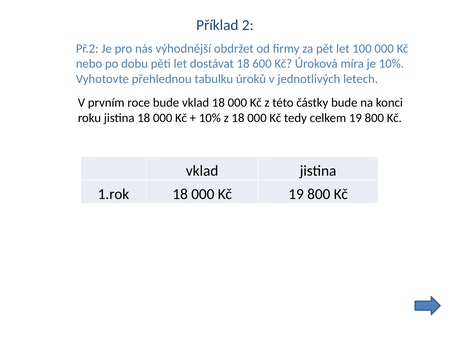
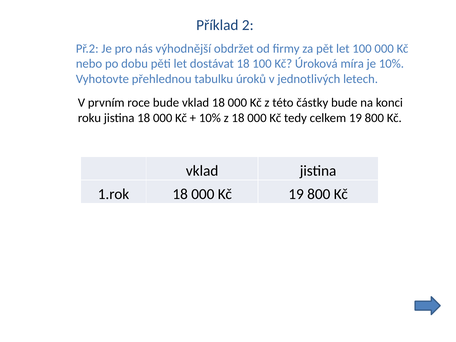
18 600: 600 -> 100 (262, 64)
